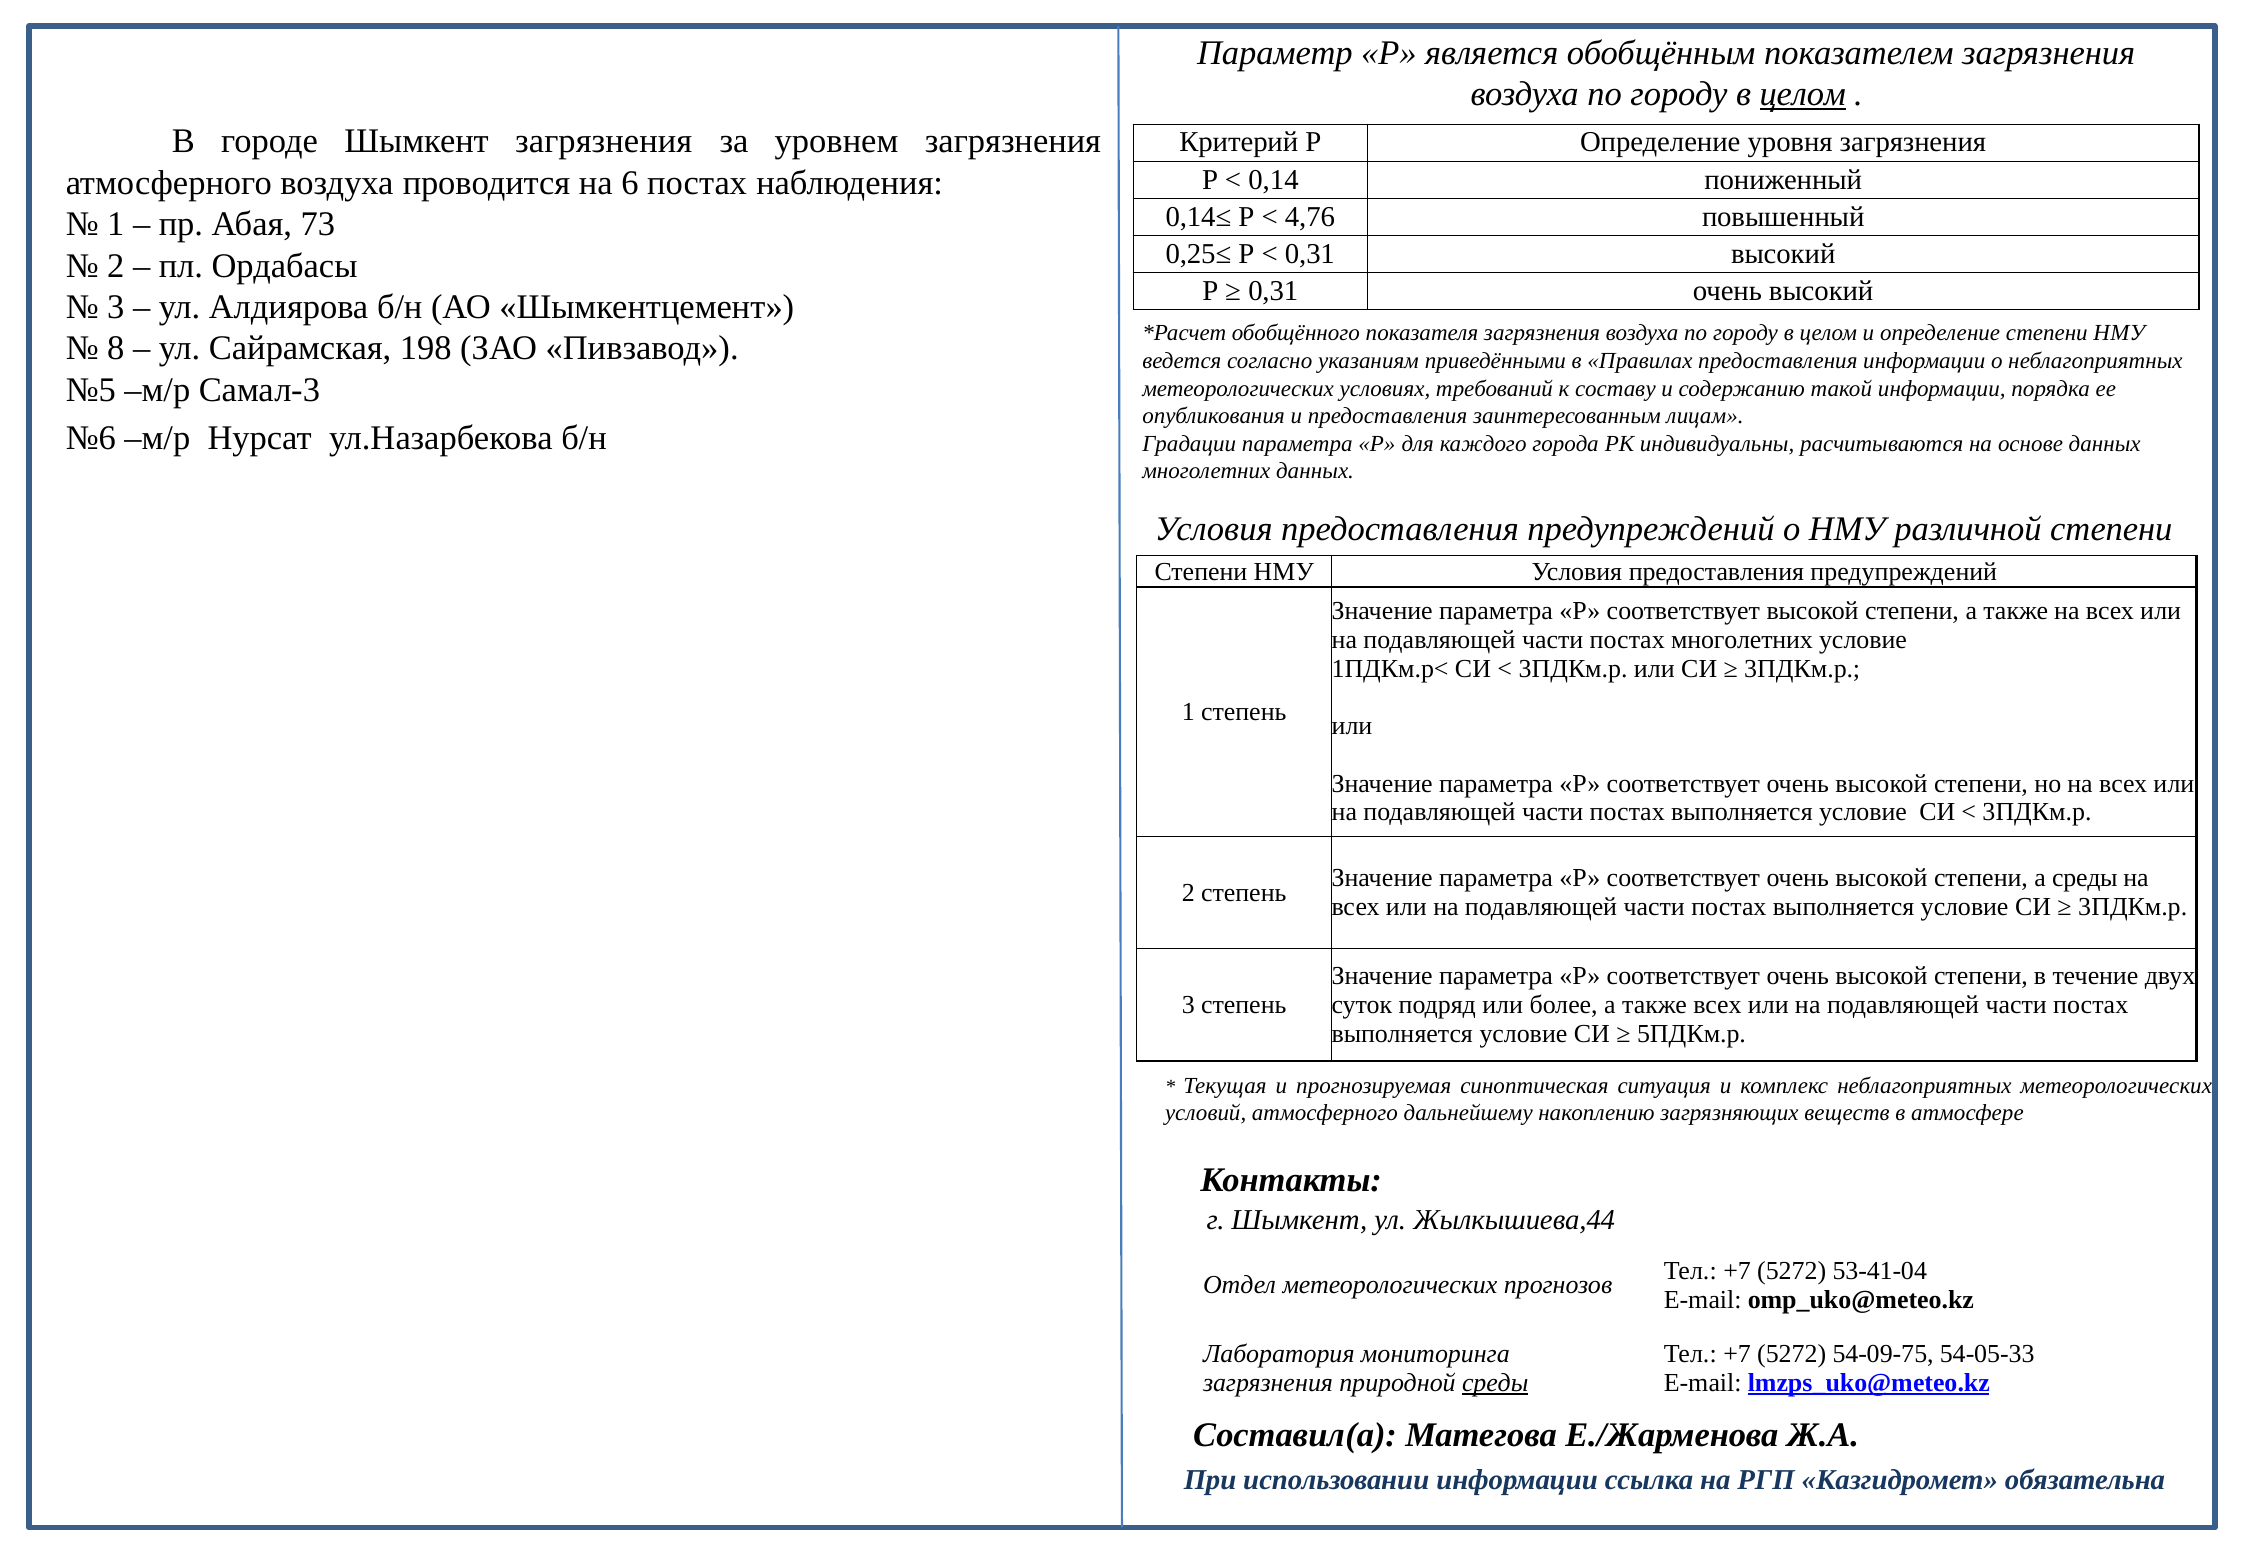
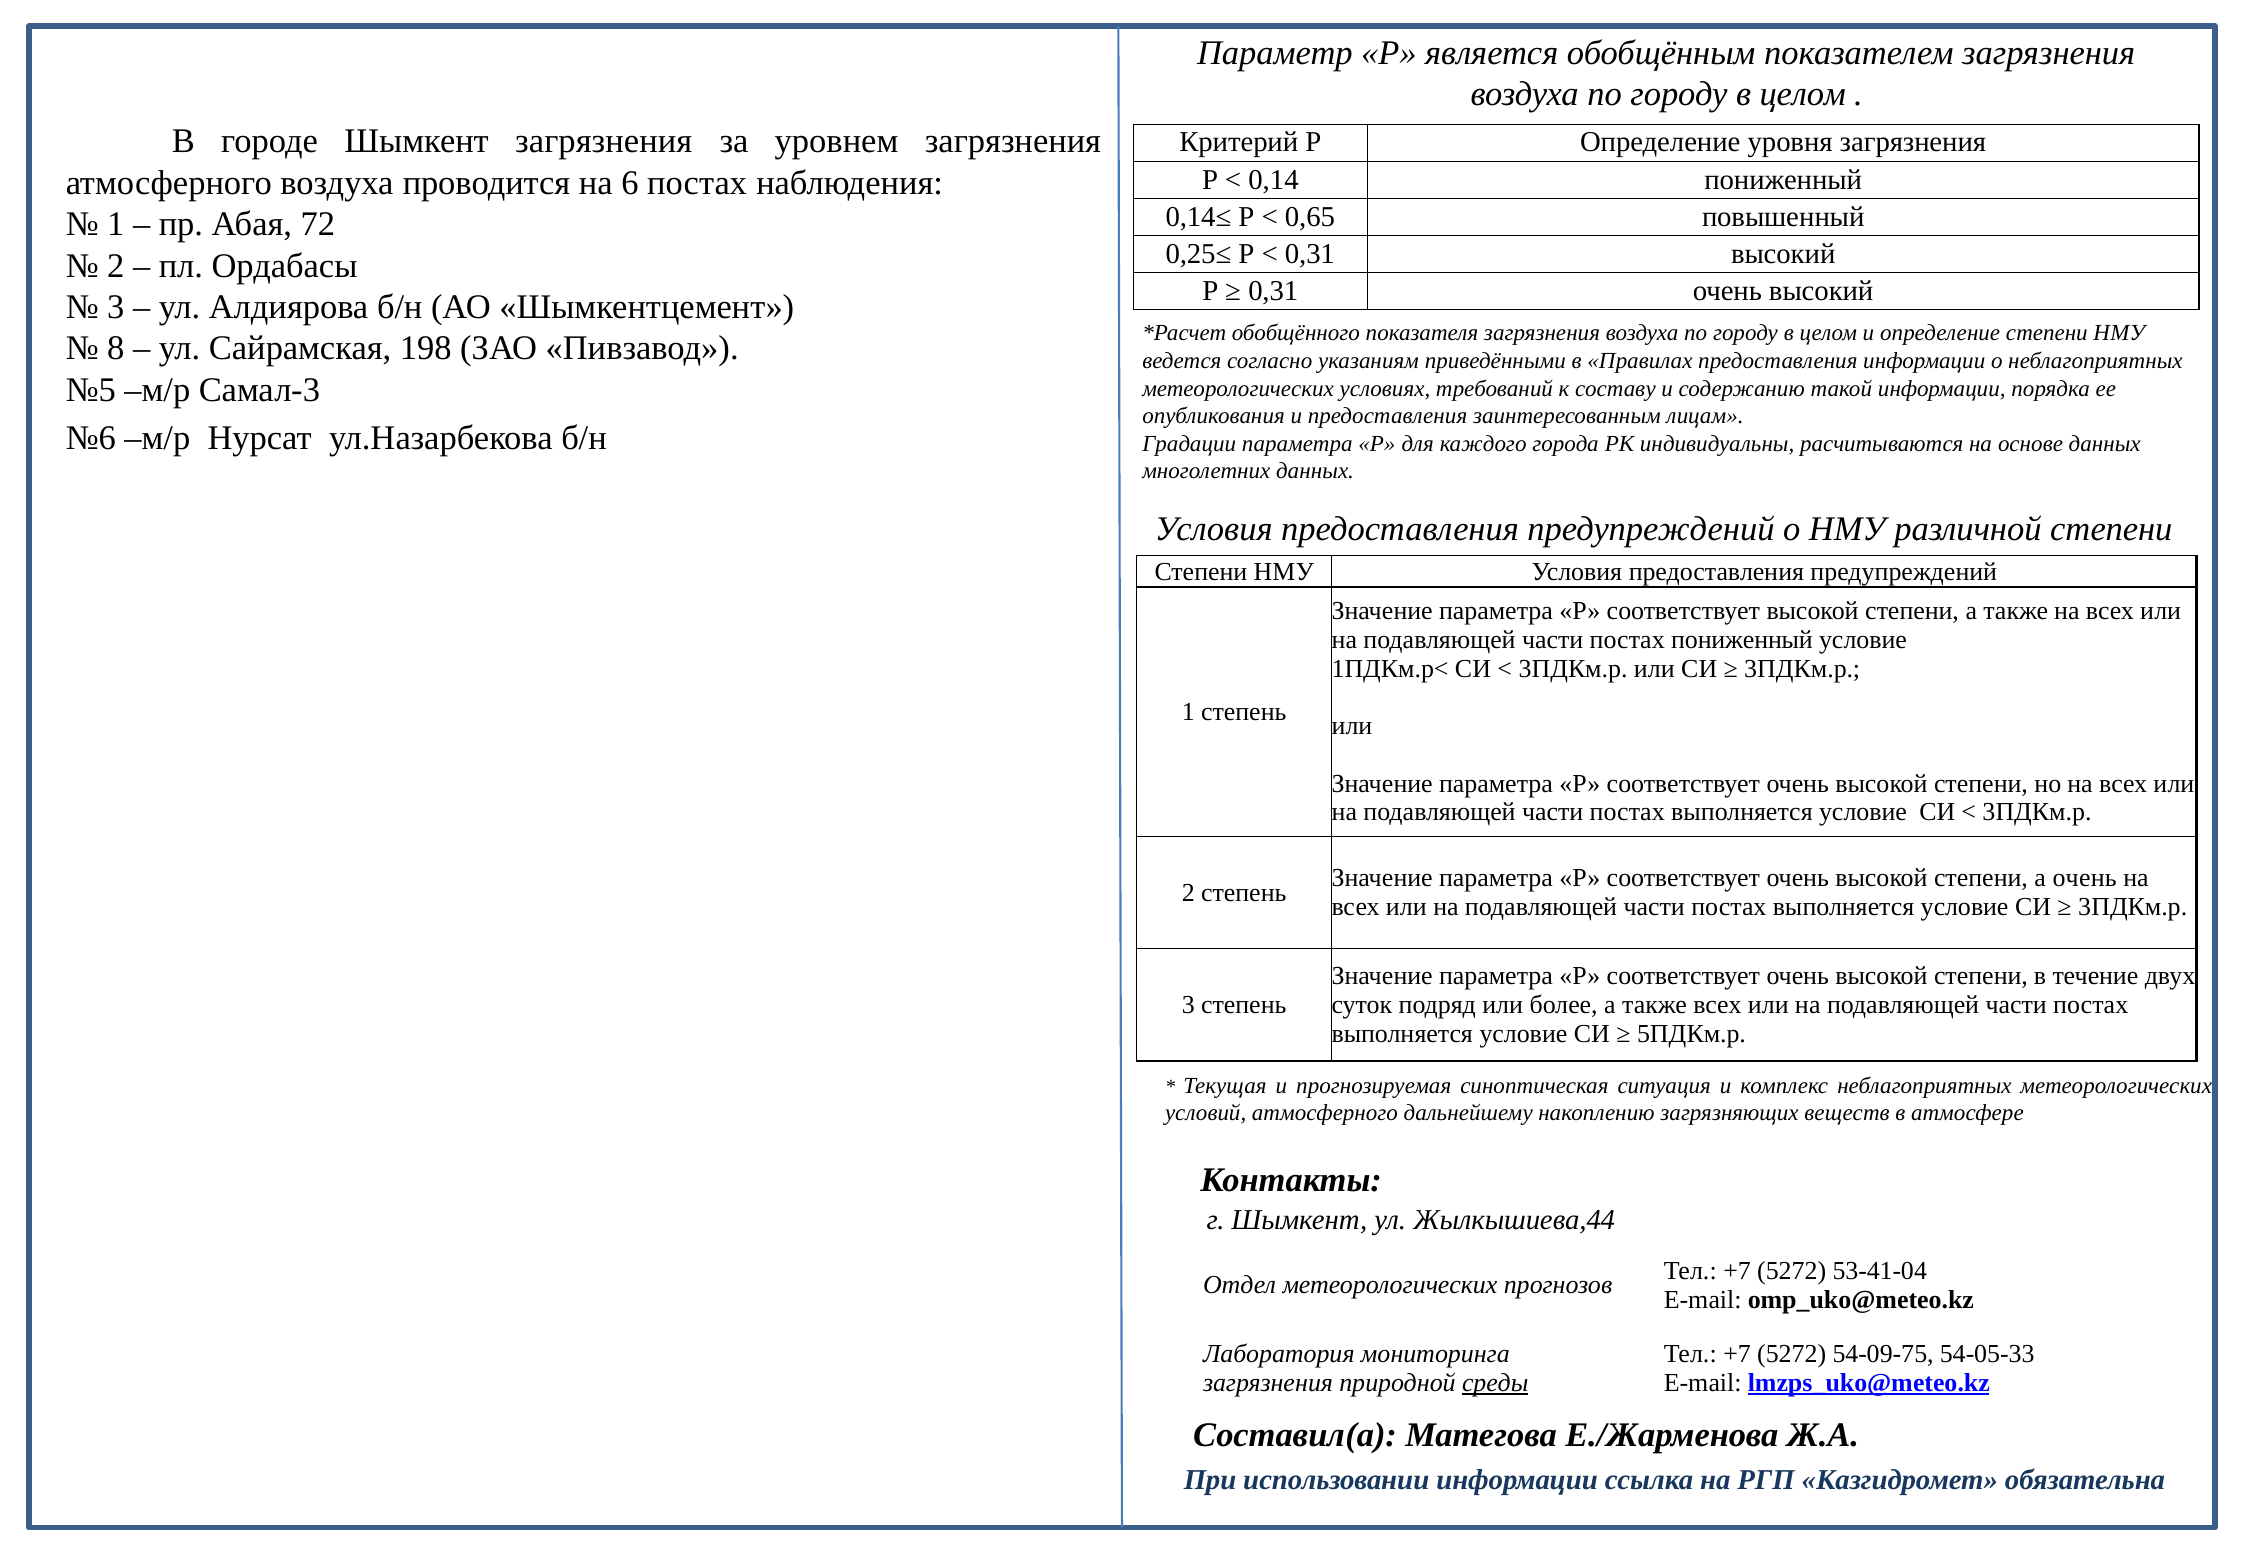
целом underline: present -> none (1803, 94)
4,76: 4,76 -> 0,65 (1310, 216)
73: 73 -> 72 (318, 224)
постах многолетних: многолетних -> пониженный (1742, 640)
а среды: среды -> очень (2085, 878)
